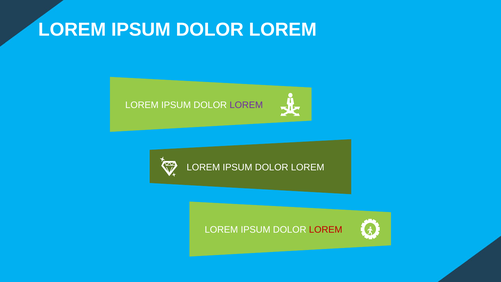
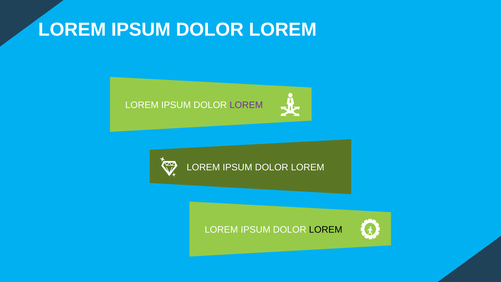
LOREM colour: red -> black (326, 230)
